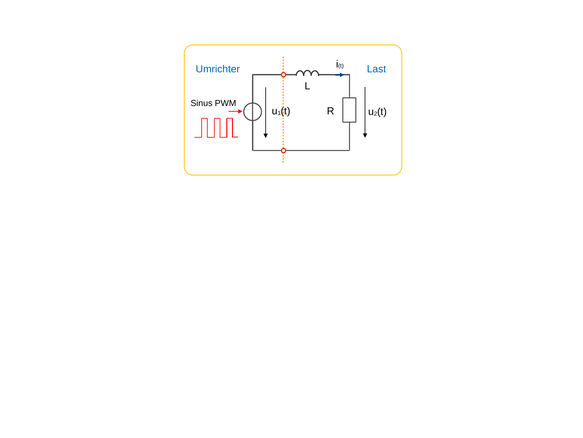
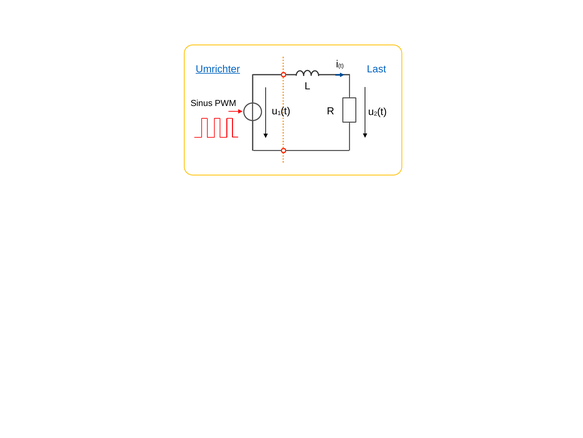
Umrichter underline: none -> present (218, 69)
